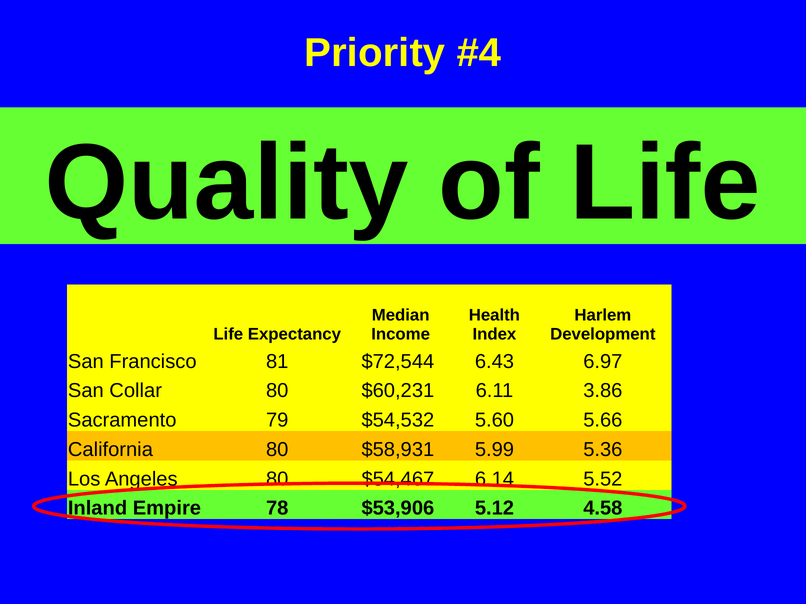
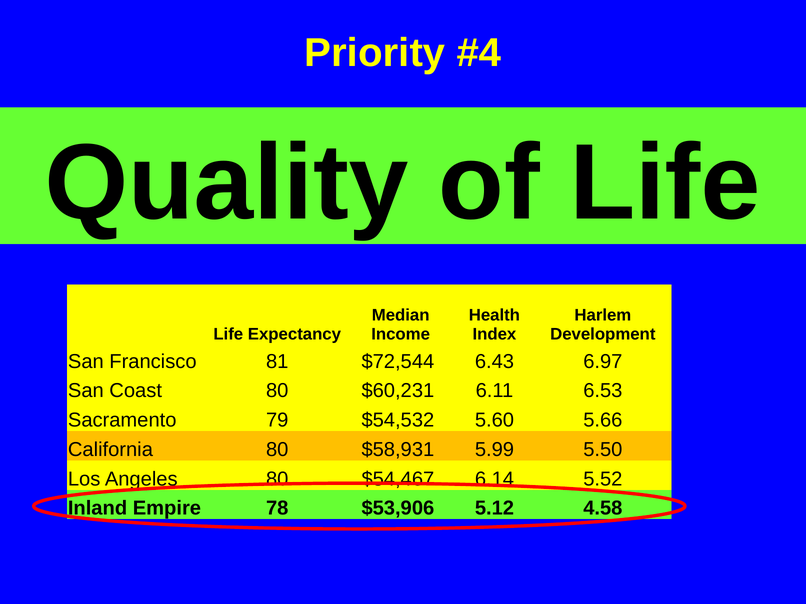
Collar: Collar -> Coast (136, 391)
3.86: 3.86 -> 6.53 (603, 391)
5.36: 5.36 -> 5.50 (603, 450)
